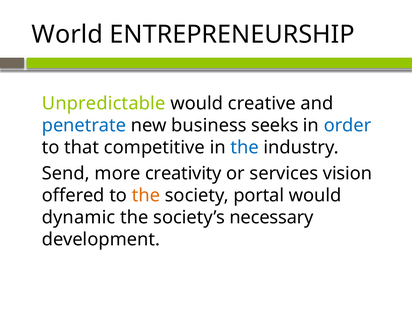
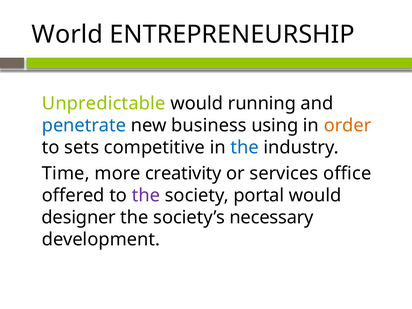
creative: creative -> running (262, 104)
seeks: seeks -> using (275, 126)
order colour: blue -> orange (348, 126)
that: that -> sets (82, 148)
Send: Send -> Time (66, 174)
vision: vision -> office (347, 174)
the colour: orange -> purple (146, 195)
dynamic: dynamic -> designer (79, 217)
